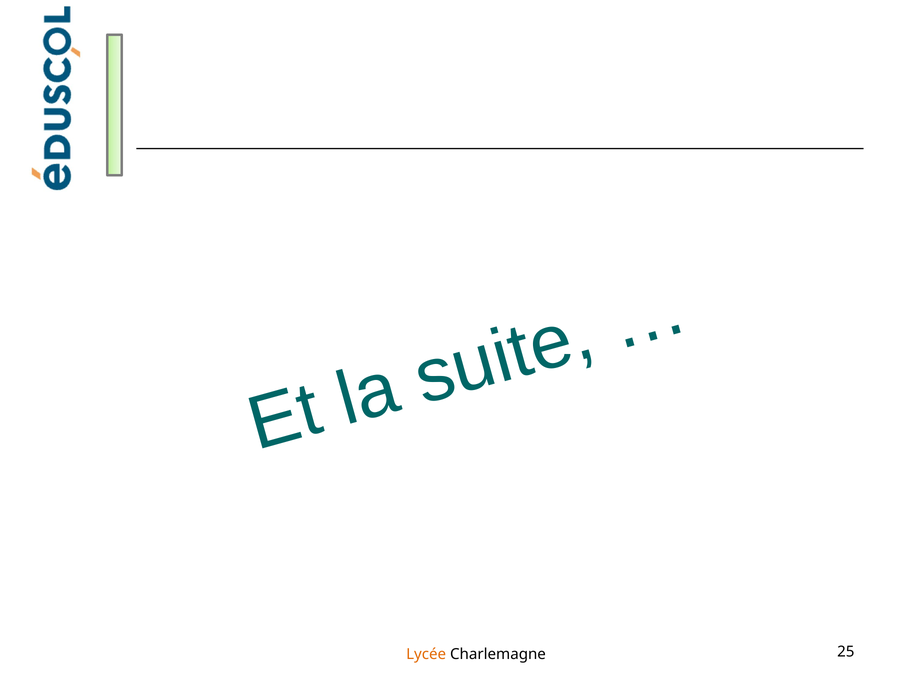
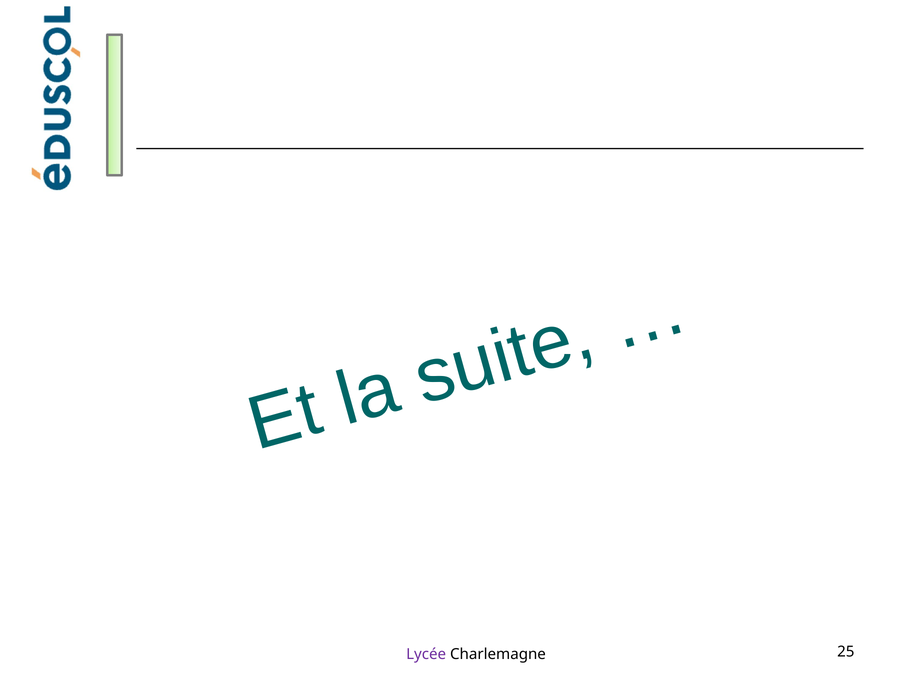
Lycée colour: orange -> purple (426, 654)
